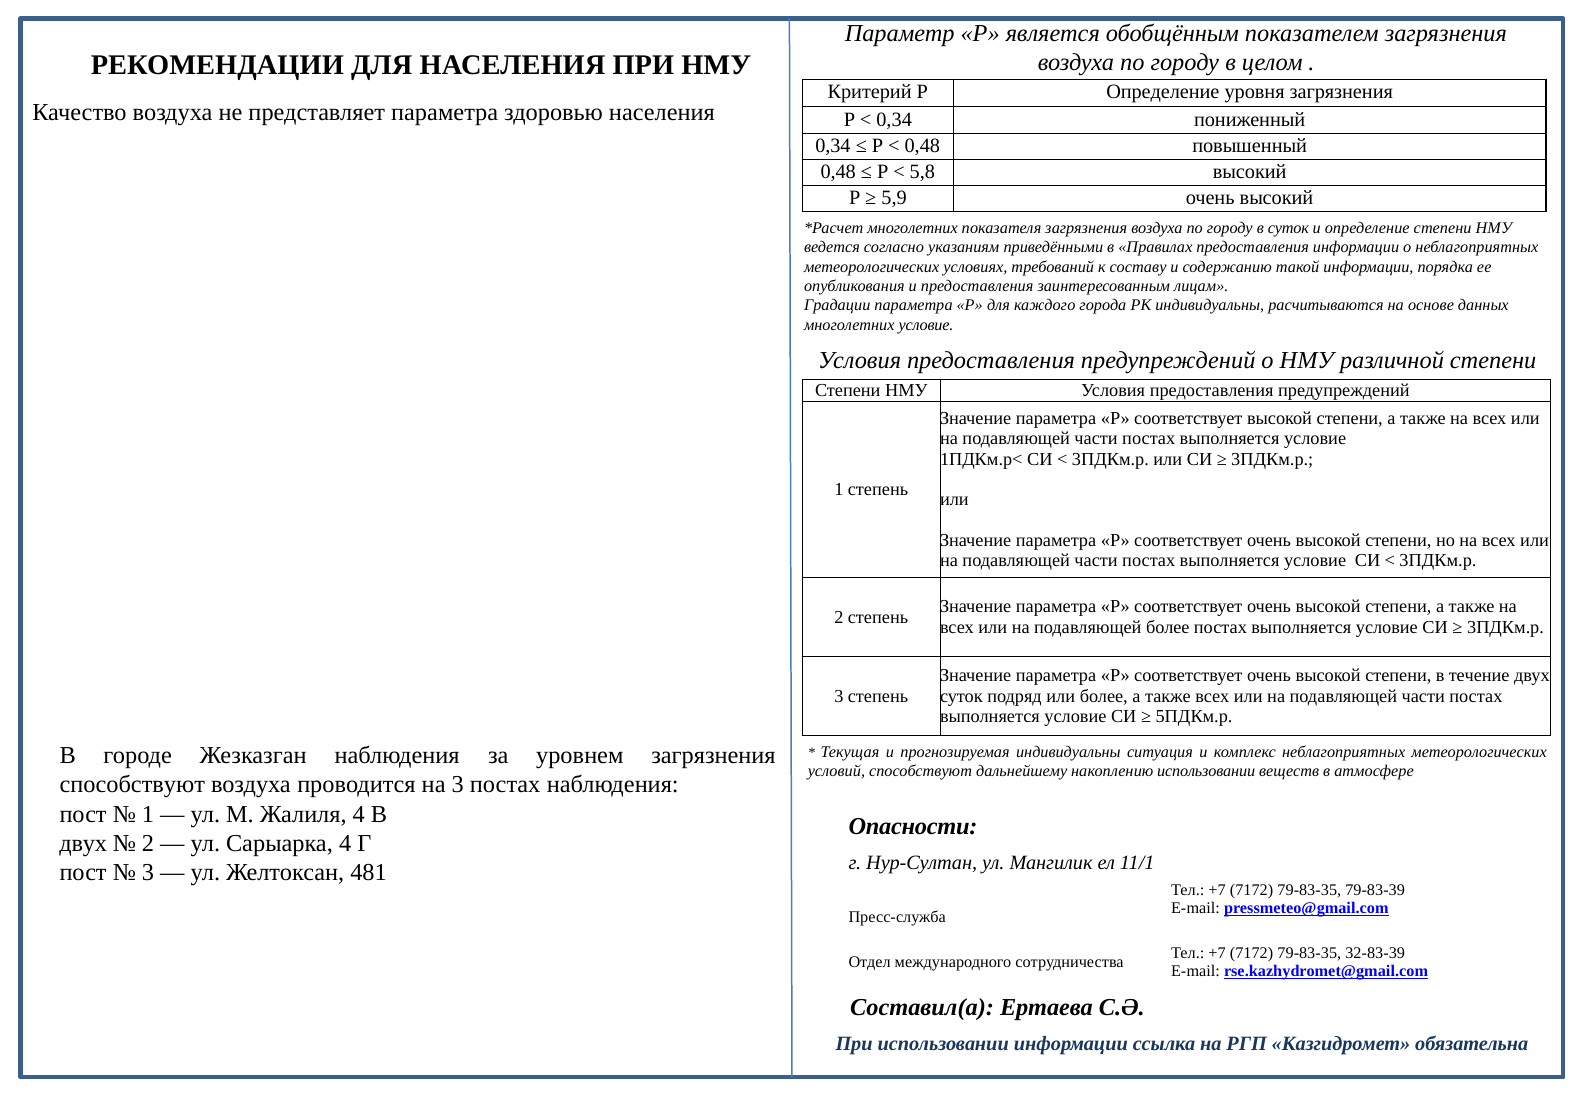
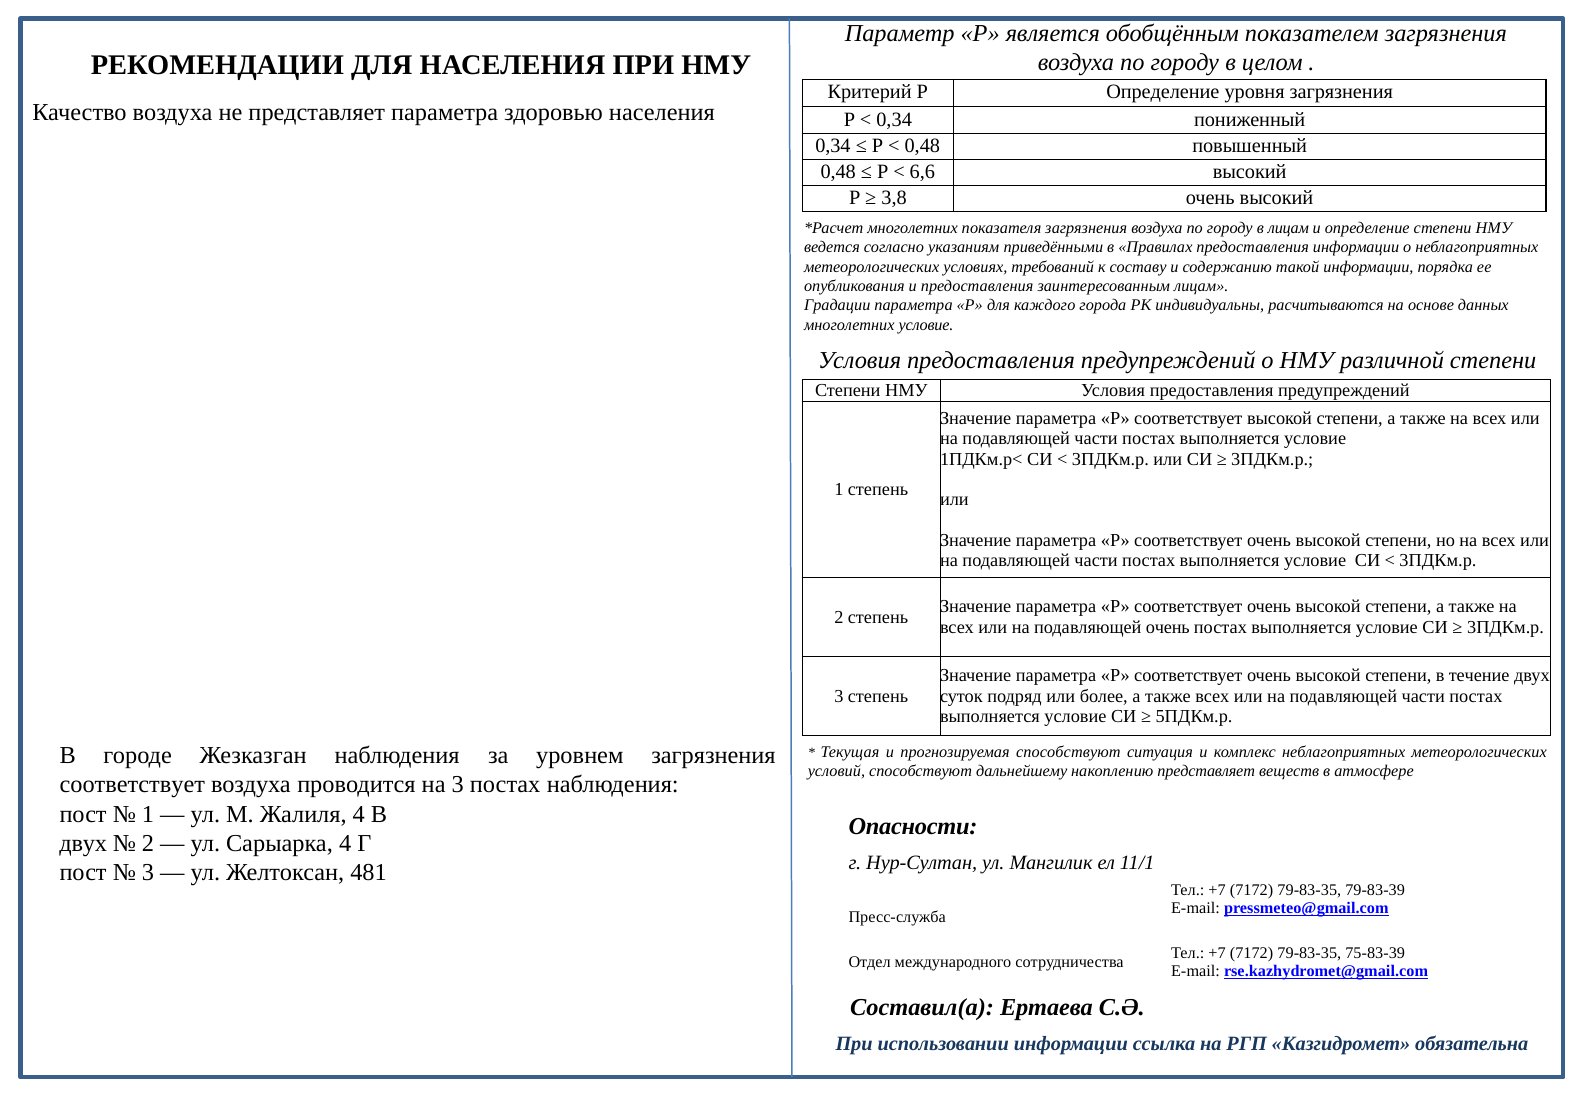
5,8: 5,8 -> 6,6 (922, 172)
5,9: 5,9 -> 3,8 (894, 198)
в суток: суток -> лицам (1288, 228)
подавляющей более: более -> очень (1168, 628)
прогнозируемая индивидуальны: индивидуальны -> способствуют (1068, 753)
накоплению использовании: использовании -> представляет (1206, 772)
способствуют: способствуют -> соответствует (132, 785)
32-83-39: 32-83-39 -> 75-83-39 (1375, 954)
